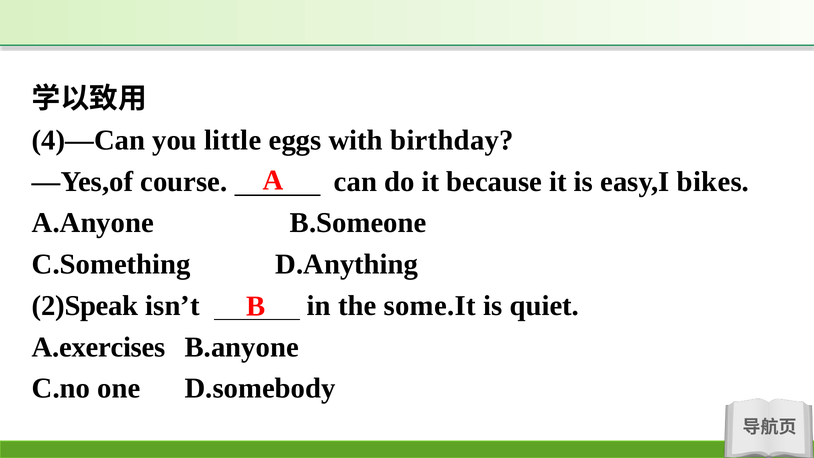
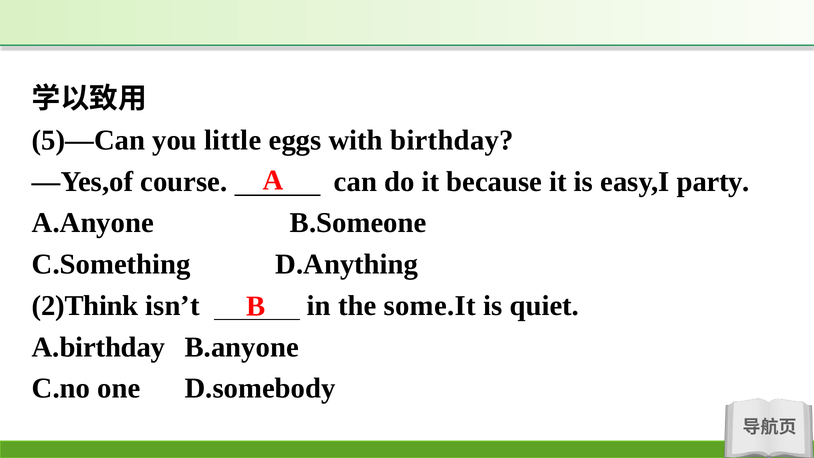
4)—Can: 4)—Can -> 5)—Can (89, 140)
bikes: bikes -> party (713, 181)
2)Speak: 2)Speak -> 2)Think (85, 306)
A.exercises: A.exercises -> A.birthday (99, 347)
